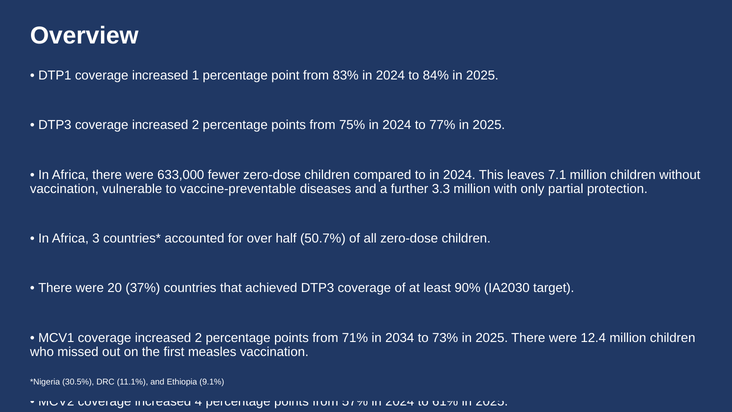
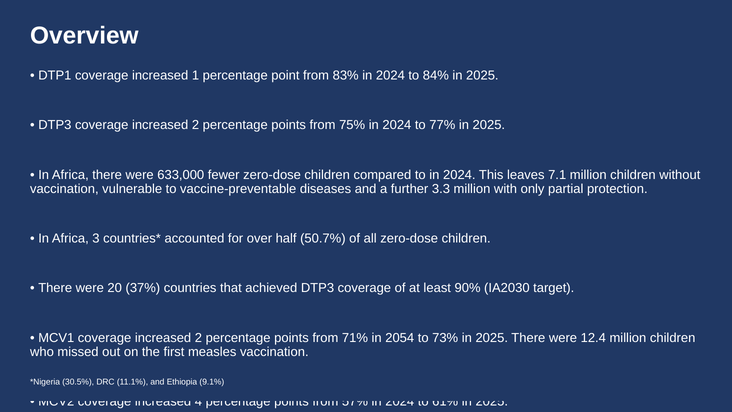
2034: 2034 -> 2054 (400, 338)
